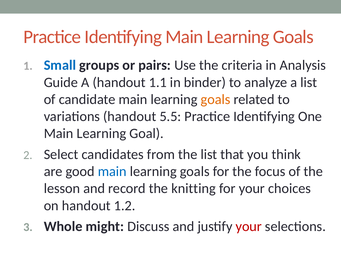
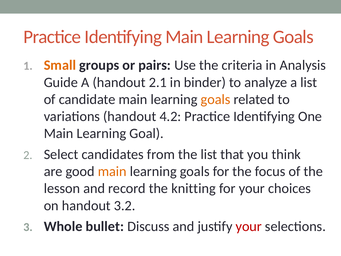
Small colour: blue -> orange (60, 65)
1.1: 1.1 -> 2.1 (158, 82)
5.5: 5.5 -> 4.2 (170, 116)
main colour: blue -> orange (112, 171)
1.2: 1.2 -> 3.2 (125, 205)
might: might -> bullet (105, 226)
